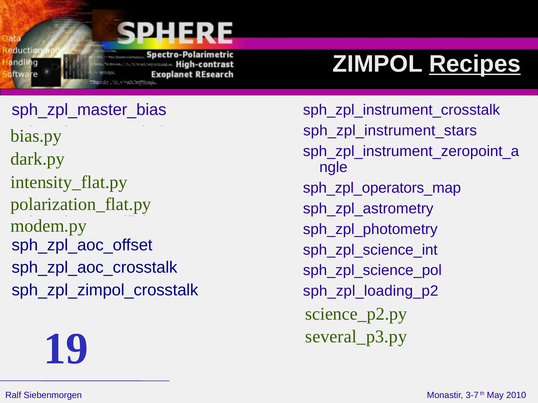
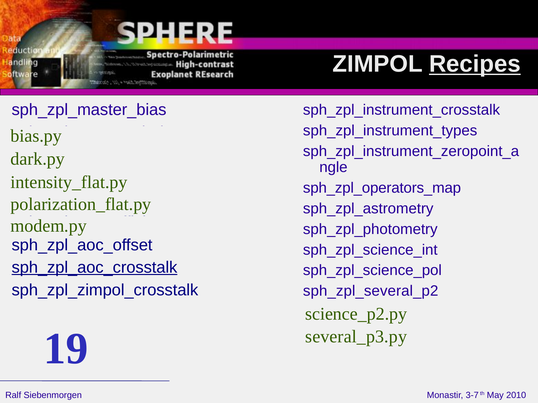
sph_zpl_instrument_stars: sph_zpl_instrument_stars -> sph_zpl_instrument_types (390, 131)
sph_zpl_aoc_crosstalk underline: none -> present (94, 268)
sph_zpl_loading_p2: sph_zpl_loading_p2 -> sph_zpl_several_p2 (371, 291)
